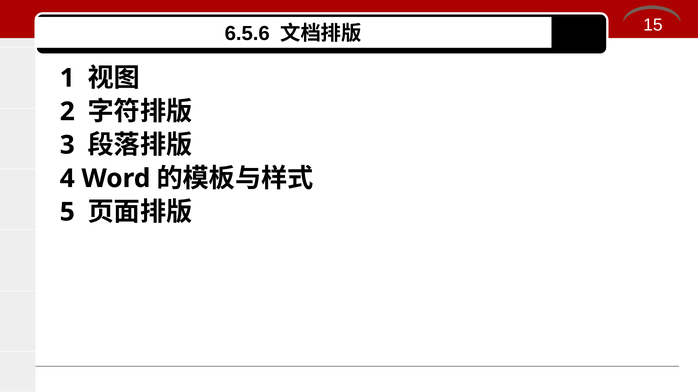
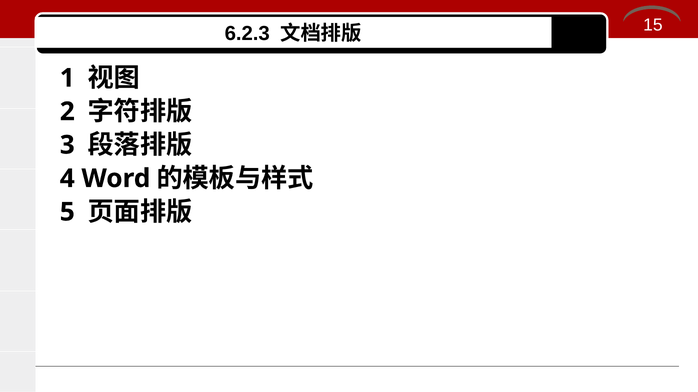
6.5.6: 6.5.6 -> 6.2.3 (247, 34)
